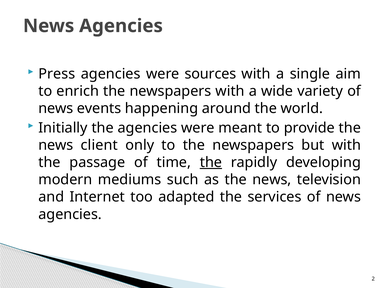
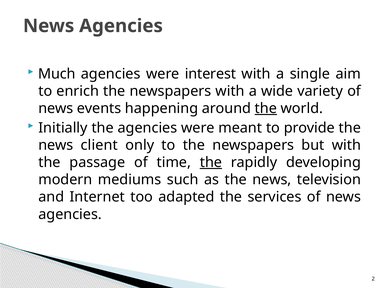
Press: Press -> Much (57, 74)
sources: sources -> interest (210, 74)
the underline: none -> present (266, 108)
